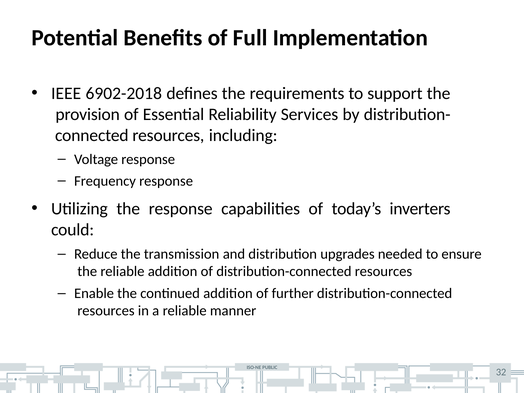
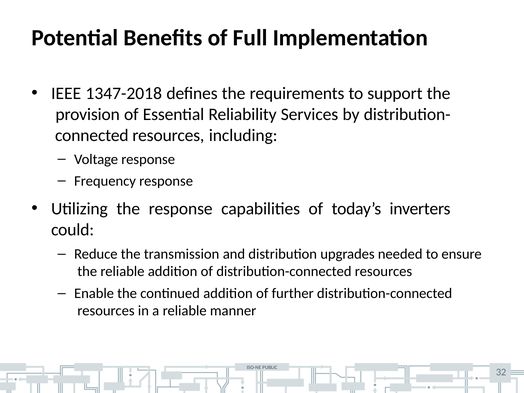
6902-2018: 6902-2018 -> 1347-2018 (124, 94)
